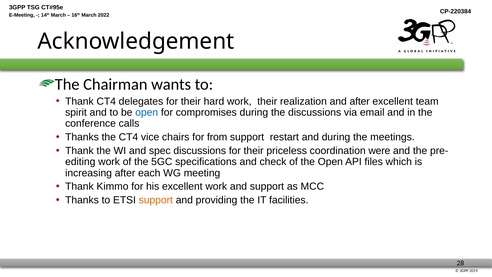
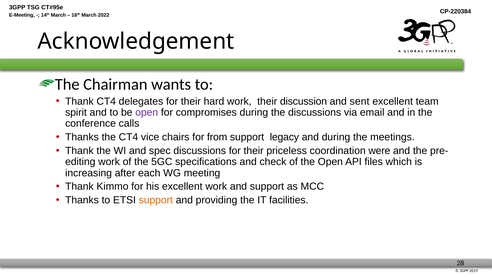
realization: realization -> discussion (304, 101)
and after: after -> sent (360, 101)
open colour: blue -> purple (147, 112)
restart: restart -> legacy (284, 137)
